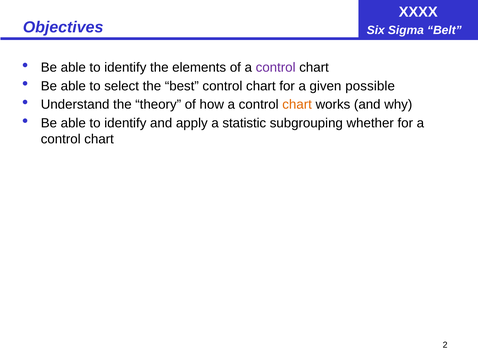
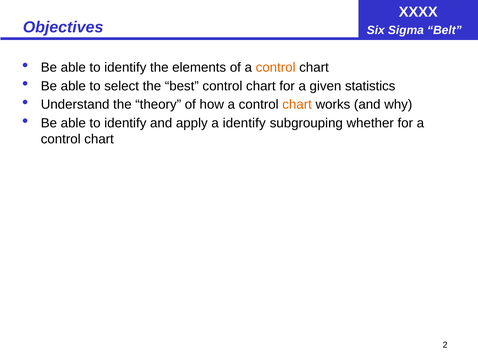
control colour: purple -> orange (276, 68)
possible: possible -> statistics (370, 86)
a statistic: statistic -> identify (244, 123)
